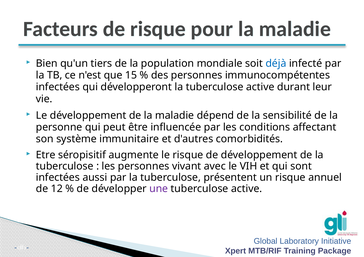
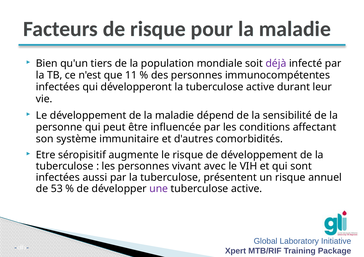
déjà colour: blue -> purple (276, 63)
15: 15 -> 11 (131, 75)
12: 12 -> 53 (57, 189)
